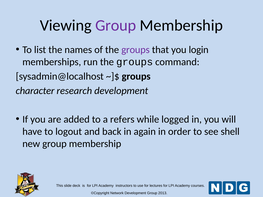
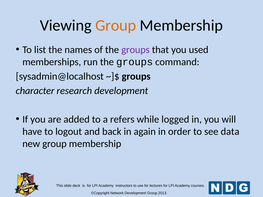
Group colour: purple -> orange (116, 25)
login: login -> used (199, 50)
shell: shell -> data (230, 132)
